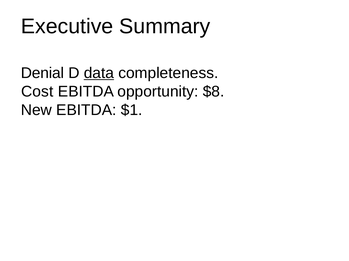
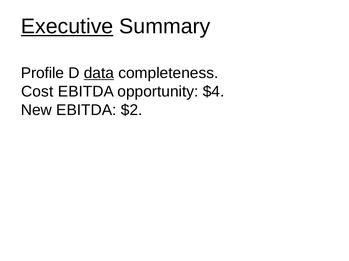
Executive underline: none -> present (67, 26)
Denial: Denial -> Profile (42, 73)
$8: $8 -> $4 (214, 92)
$1: $1 -> $2 (132, 110)
